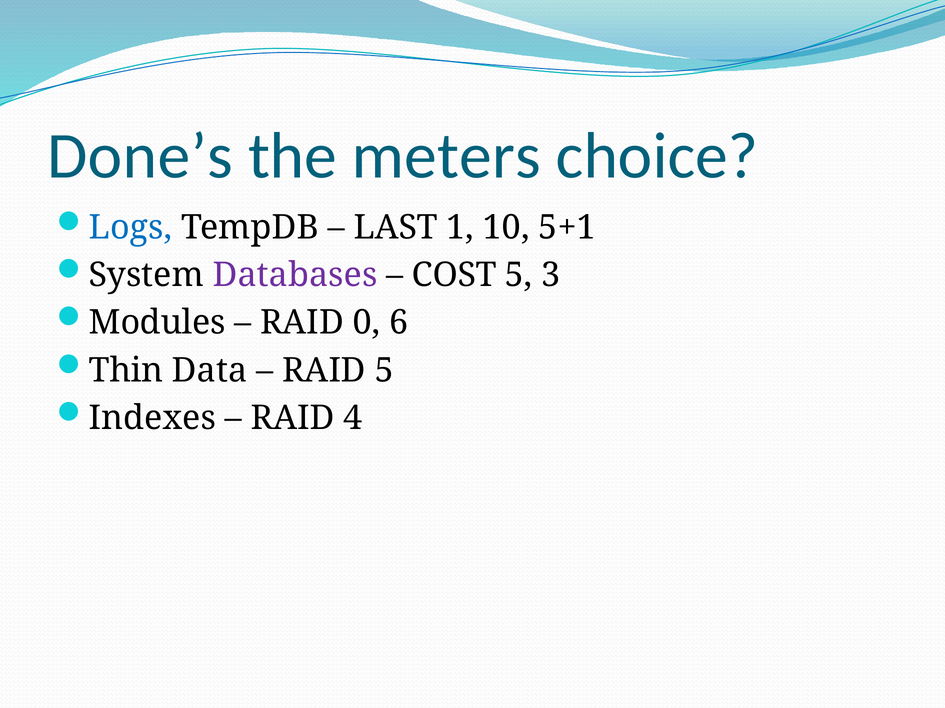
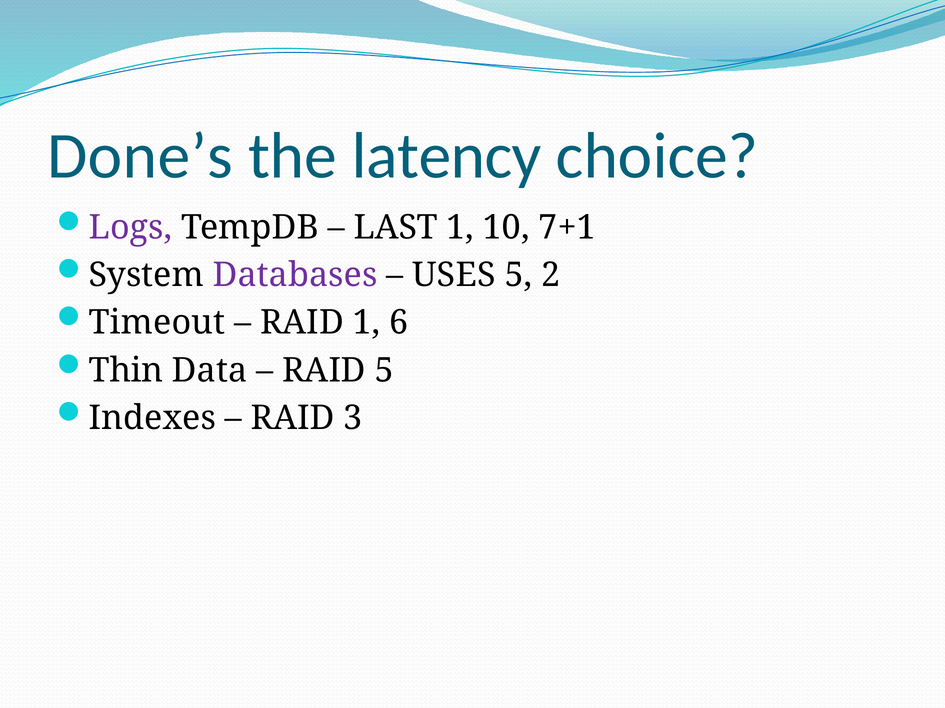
meters: meters -> latency (447, 156)
Logs colour: blue -> purple (131, 228)
5+1: 5+1 -> 7+1 (567, 228)
COST: COST -> USES (454, 275)
3: 3 -> 2 (551, 275)
Modules: Modules -> Timeout (157, 323)
RAID 0: 0 -> 1 (367, 323)
4: 4 -> 3 (353, 418)
